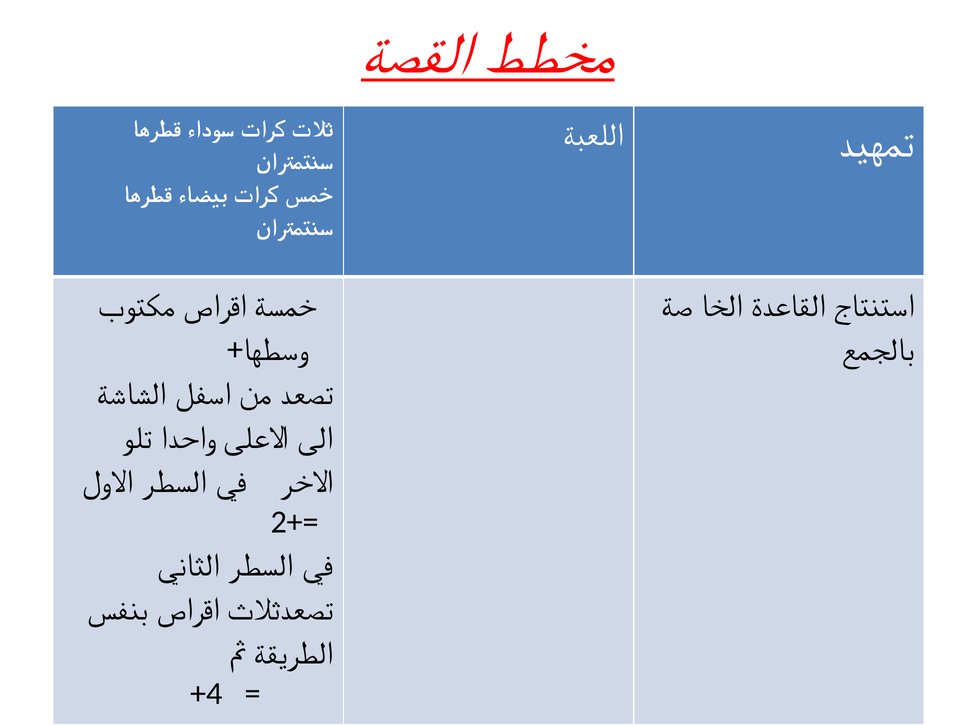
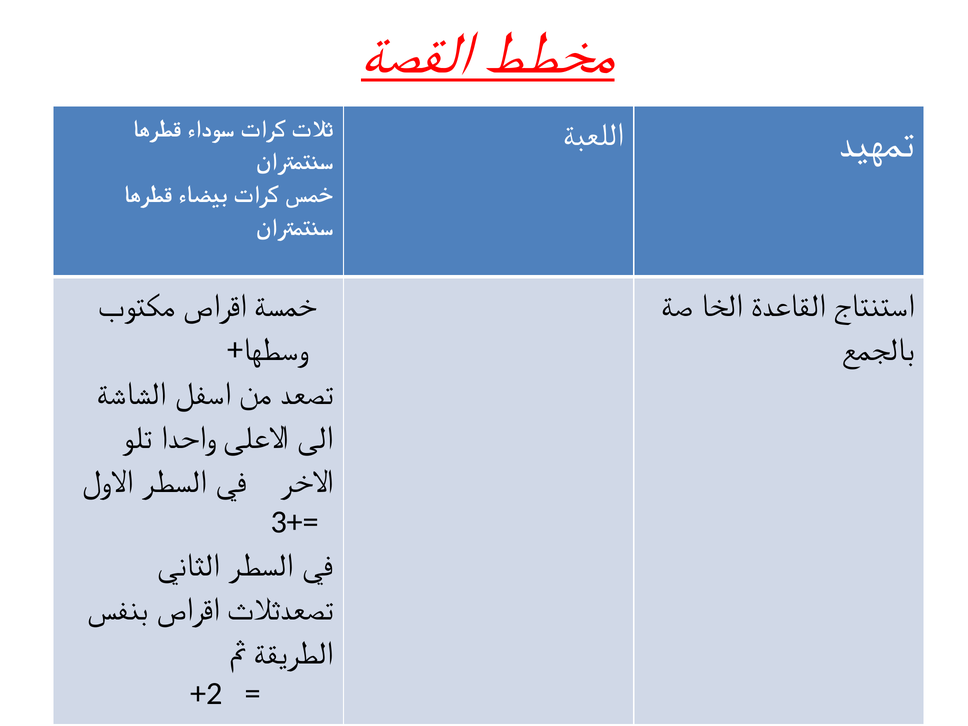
2+=: 2+= -> 3+= (295, 522)
+4: +4 -> +2 (207, 693)
